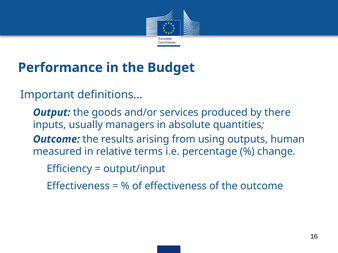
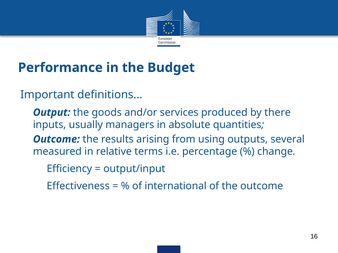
human: human -> several (288, 139)
of effectiveness: effectiveness -> international (176, 186)
